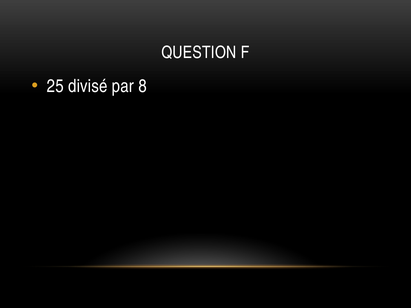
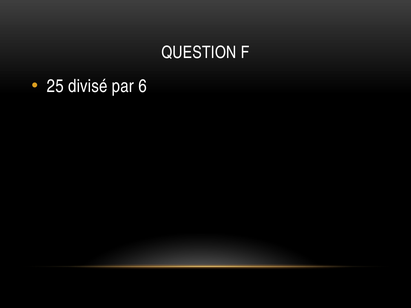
8: 8 -> 6 (143, 86)
